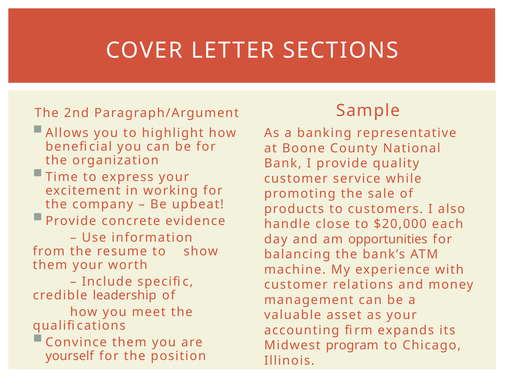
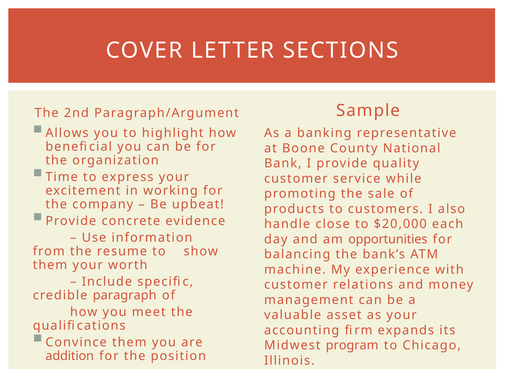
leadership: leadership -> paragraph (125, 295)
yourself: yourself -> addition (70, 356)
